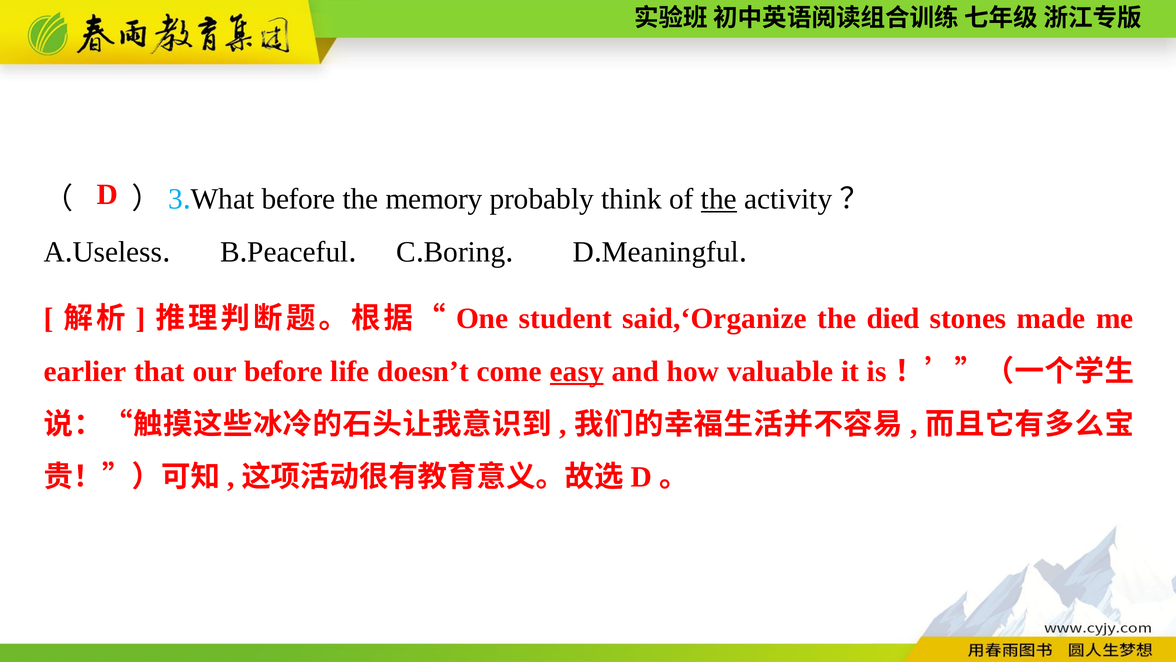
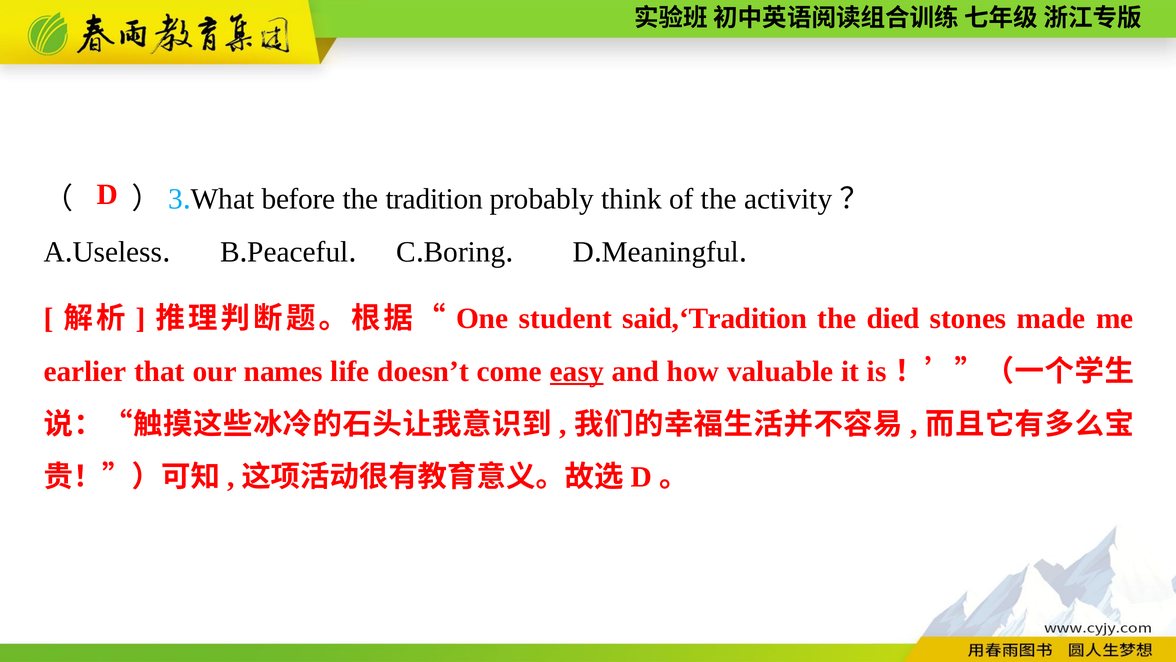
memory: memory -> tradition (434, 199)
the underline: present -> none (719, 199)
said,‘Organize: said,‘Organize -> said,‘Tradition (715, 318)
our before: before -> names (283, 371)
